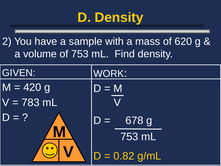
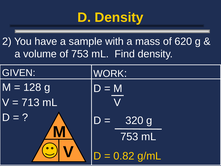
420: 420 -> 128 (32, 87)
783: 783 -> 713 (31, 102)
678: 678 -> 320 (134, 120)
